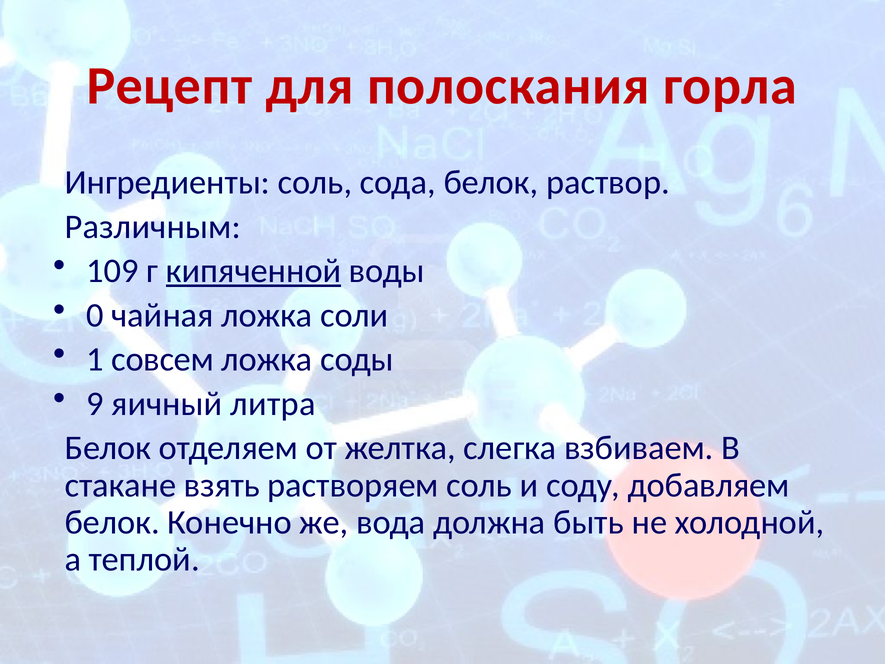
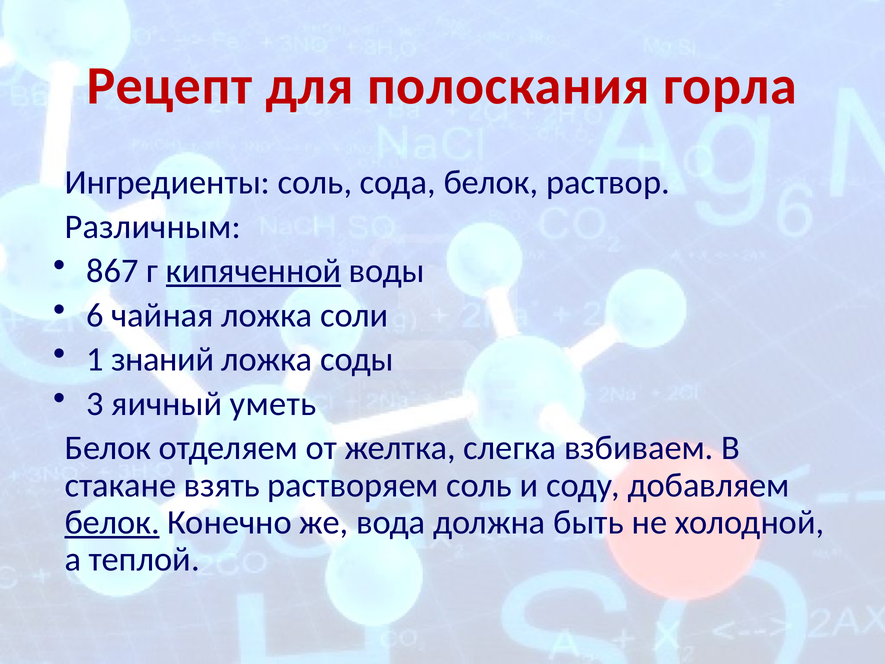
109: 109 -> 867 (112, 271)
0: 0 -> 6 (95, 315)
совсем: совсем -> знаний (163, 359)
9: 9 -> 3 (95, 404)
литра: литра -> уметь (273, 404)
белок underline: none -> present (112, 522)
